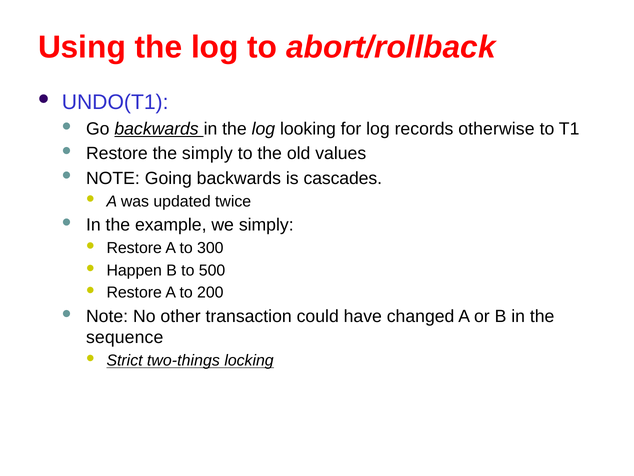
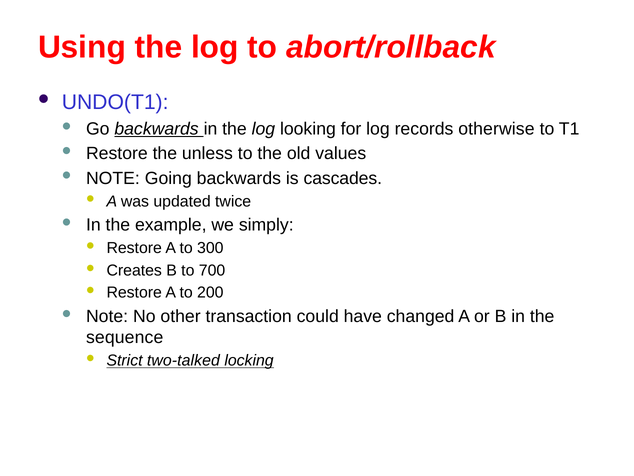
the simply: simply -> unless (207, 153)
Happen: Happen -> Creates (134, 270)
500: 500 -> 700 (212, 270)
two-things: two-things -> two-talked (183, 360)
